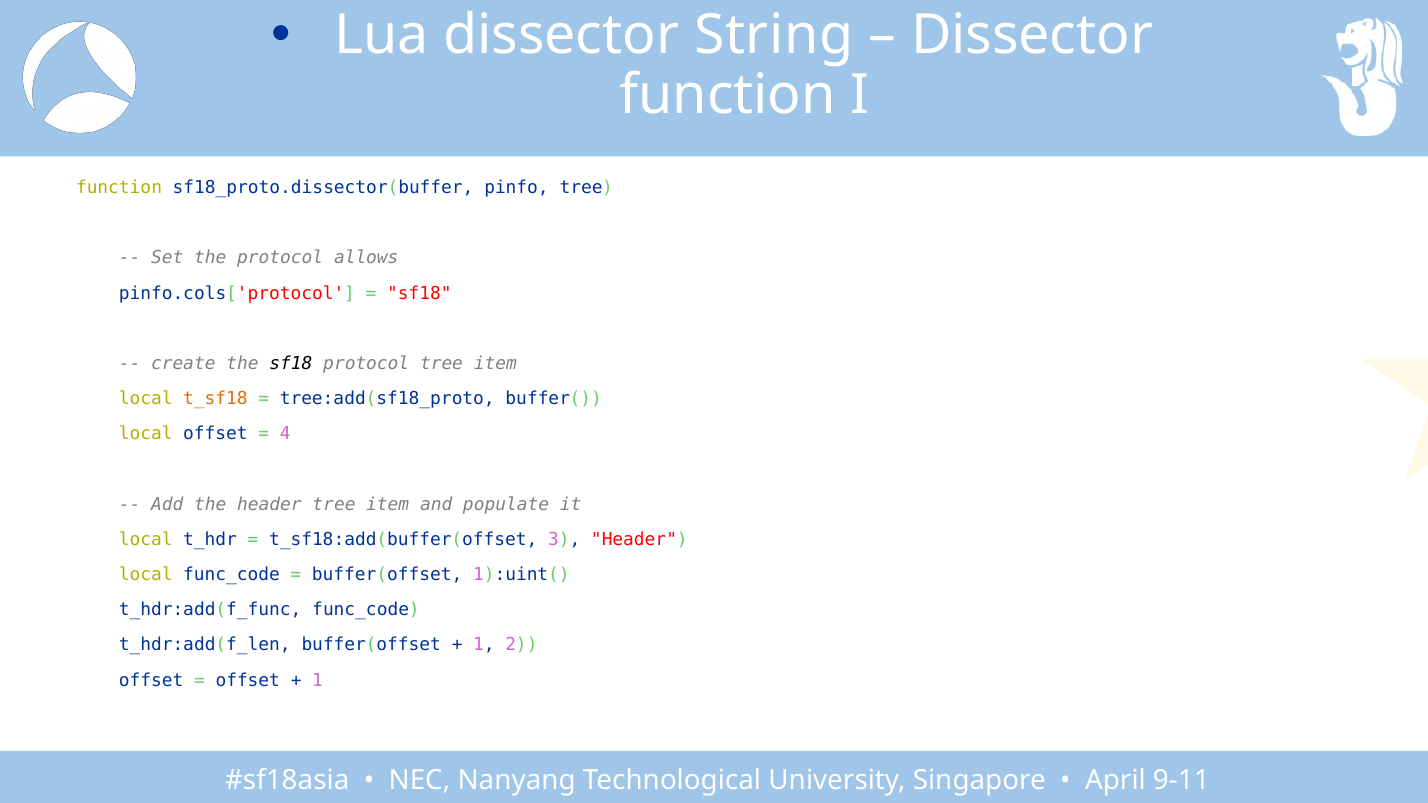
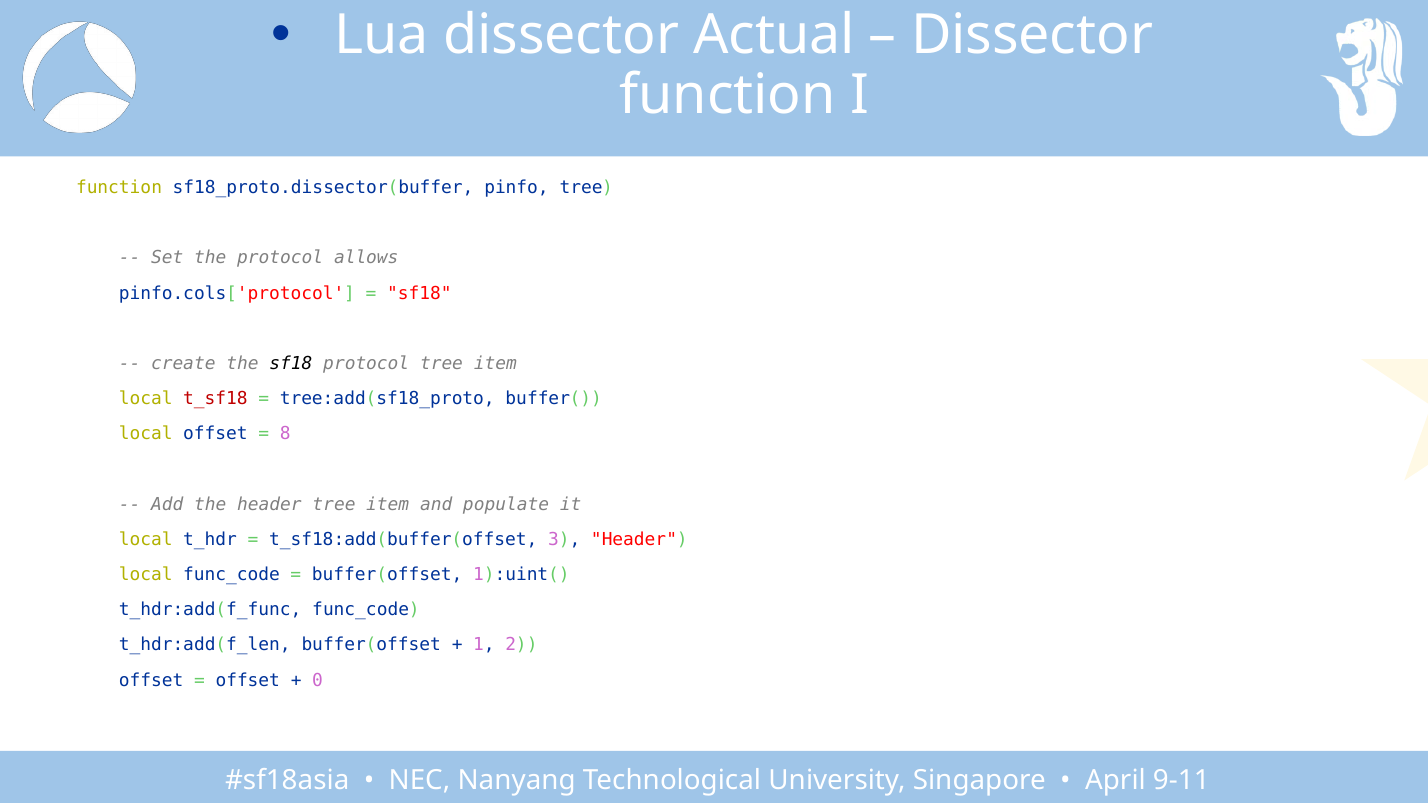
String: String -> Actual (774, 35)
t_sf18 colour: orange -> red (215, 399)
4: 4 -> 8 (285, 434)
1: 1 -> 0 (318, 680)
